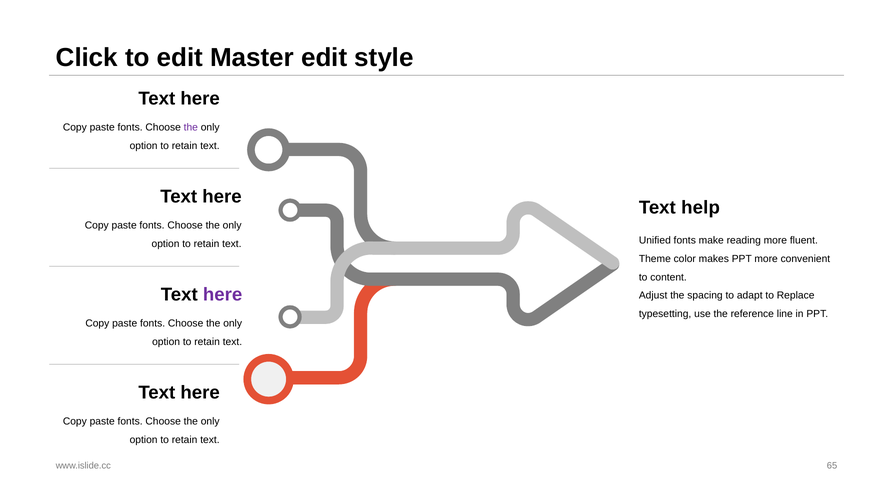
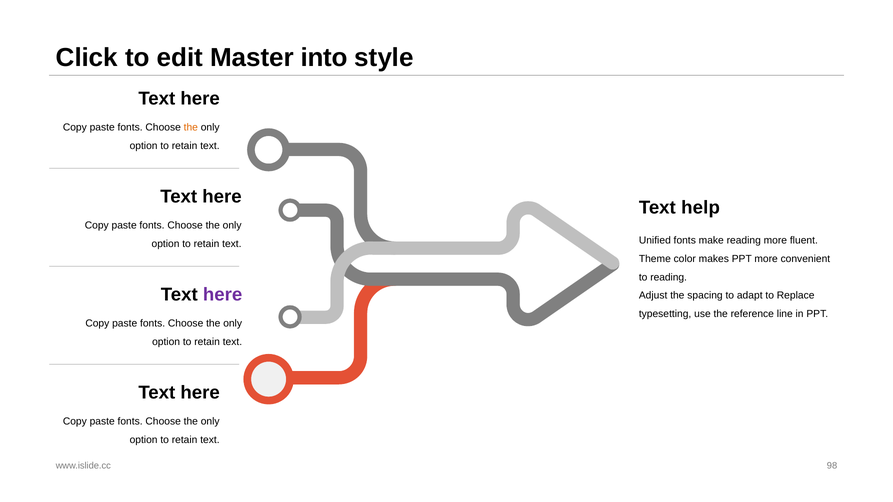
Master edit: edit -> into (324, 58)
the colour: purple -> orange (191, 128)
to content: content -> reading (669, 277)
65: 65 -> 98 (832, 466)
